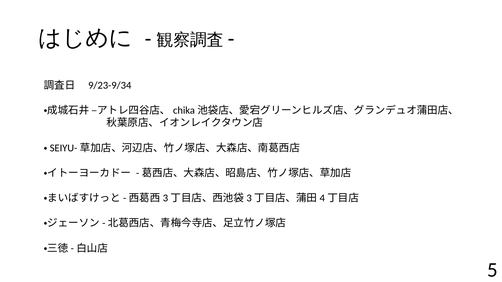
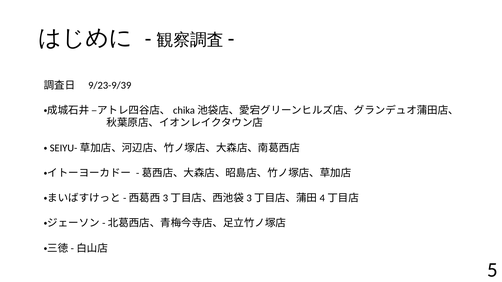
9/23-9/34: 9/23-9/34 -> 9/23-9/39 (110, 85)
